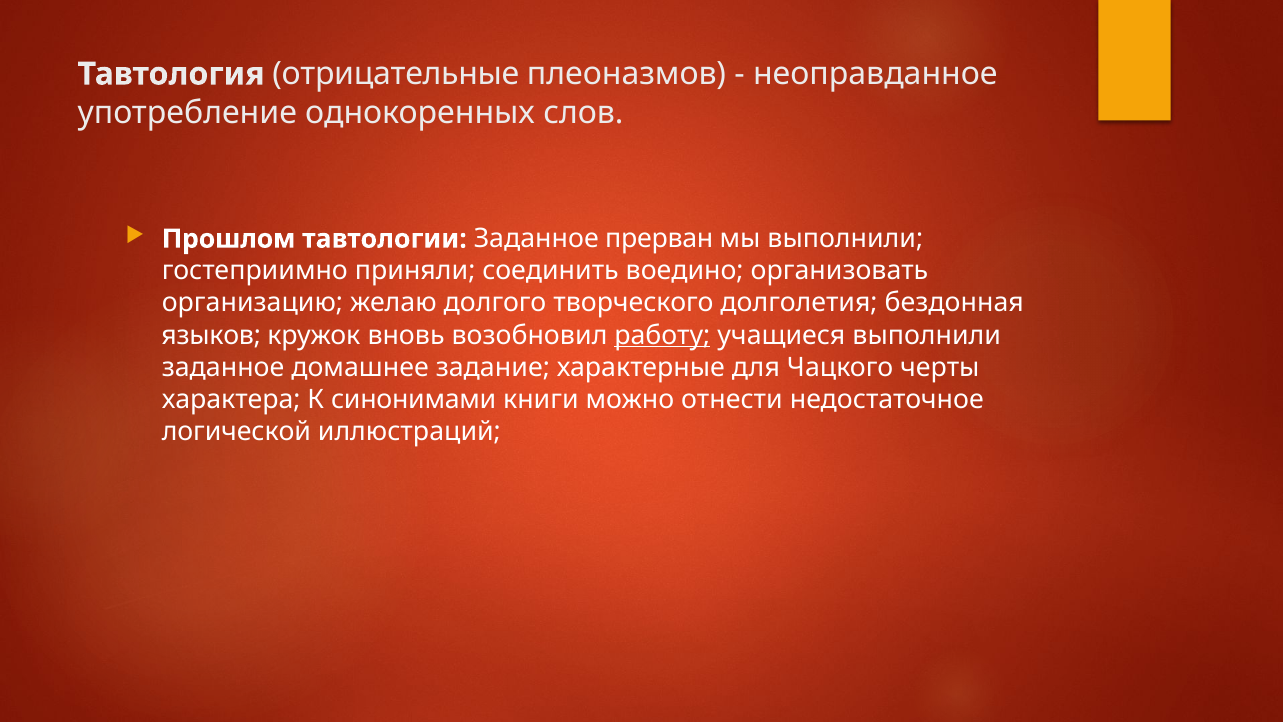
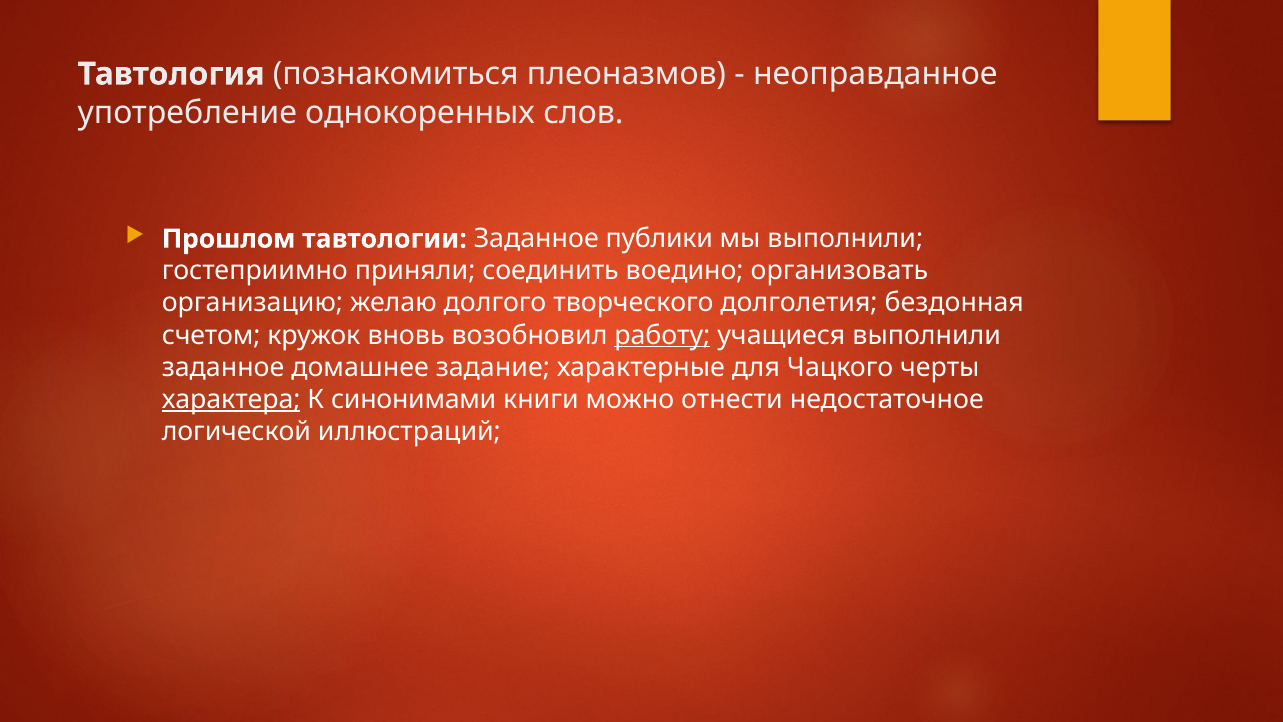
отрицательные: отрицательные -> познакомиться (396, 74)
прерван: прерван -> публики (659, 239)
языков: языков -> счетом (211, 335)
характера underline: none -> present (231, 399)
